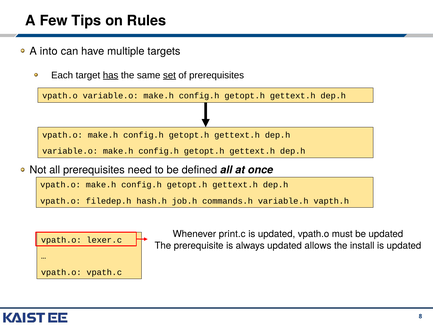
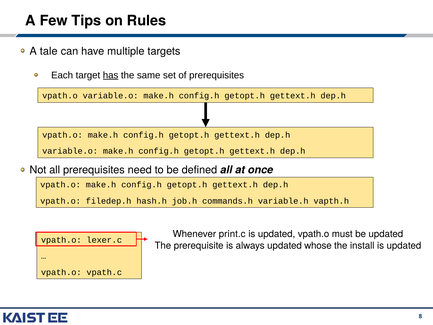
into: into -> tale (49, 51)
set underline: present -> none (169, 75)
allows: allows -> whose (318, 245)
